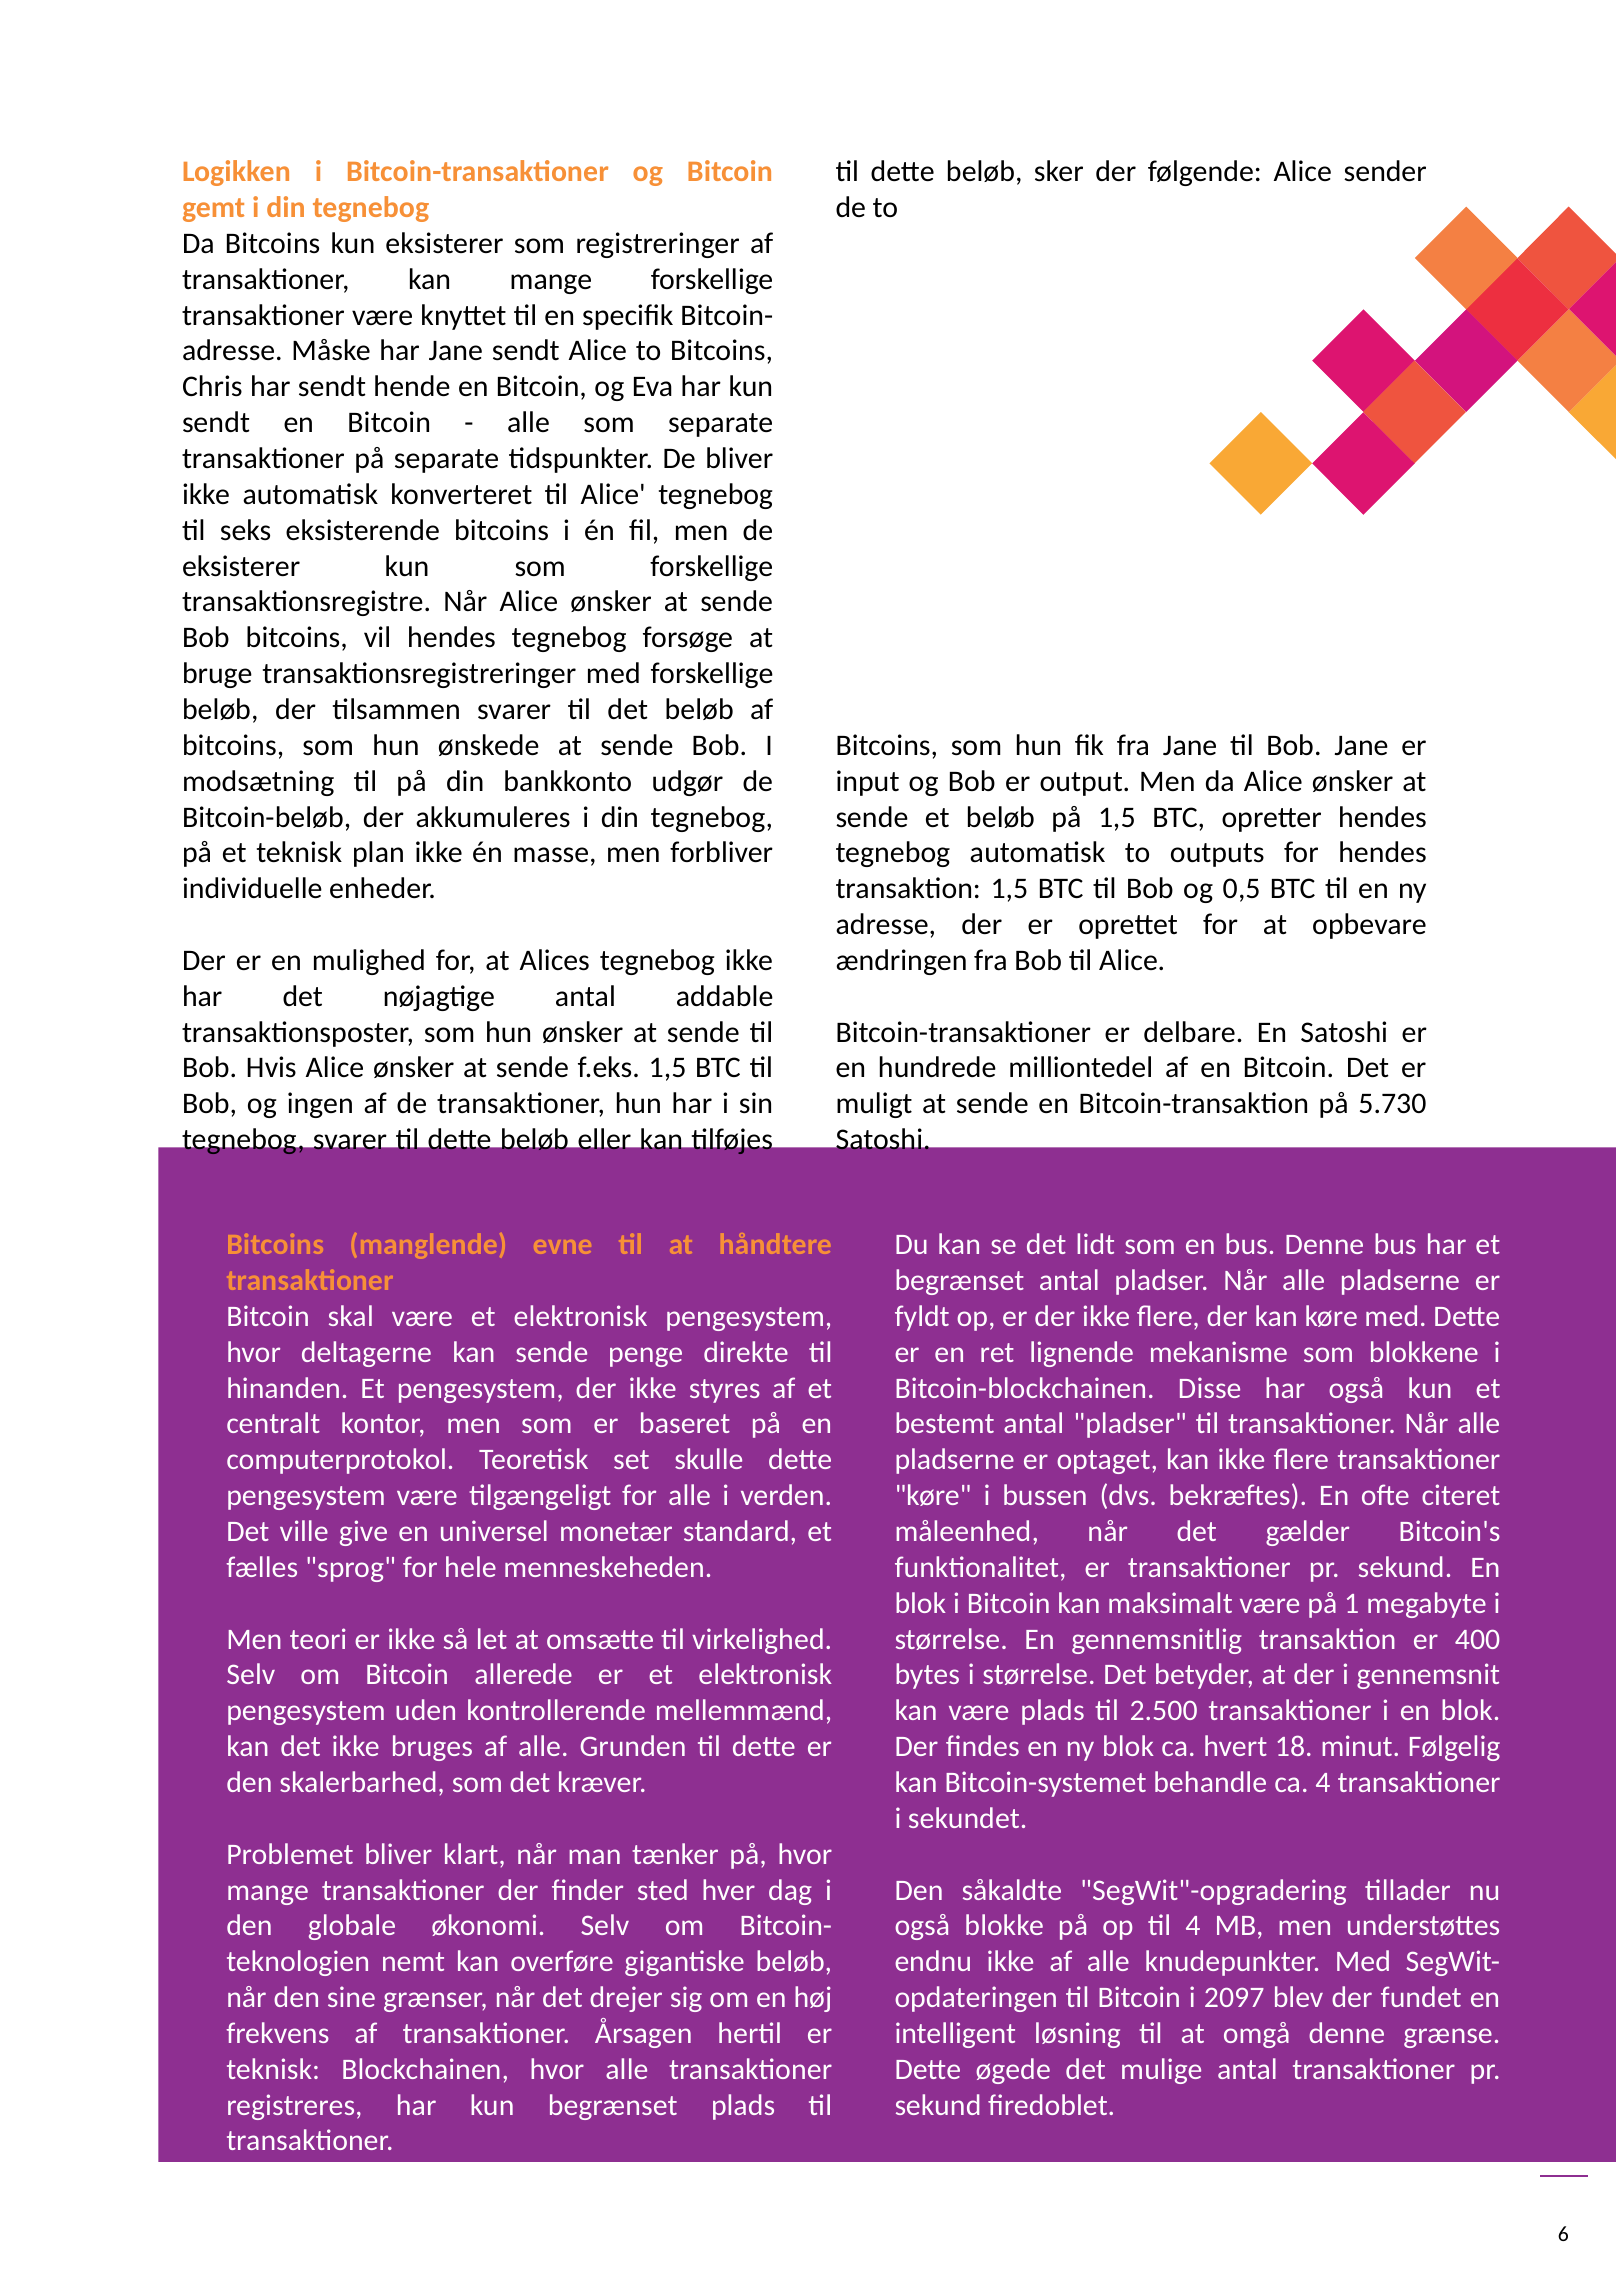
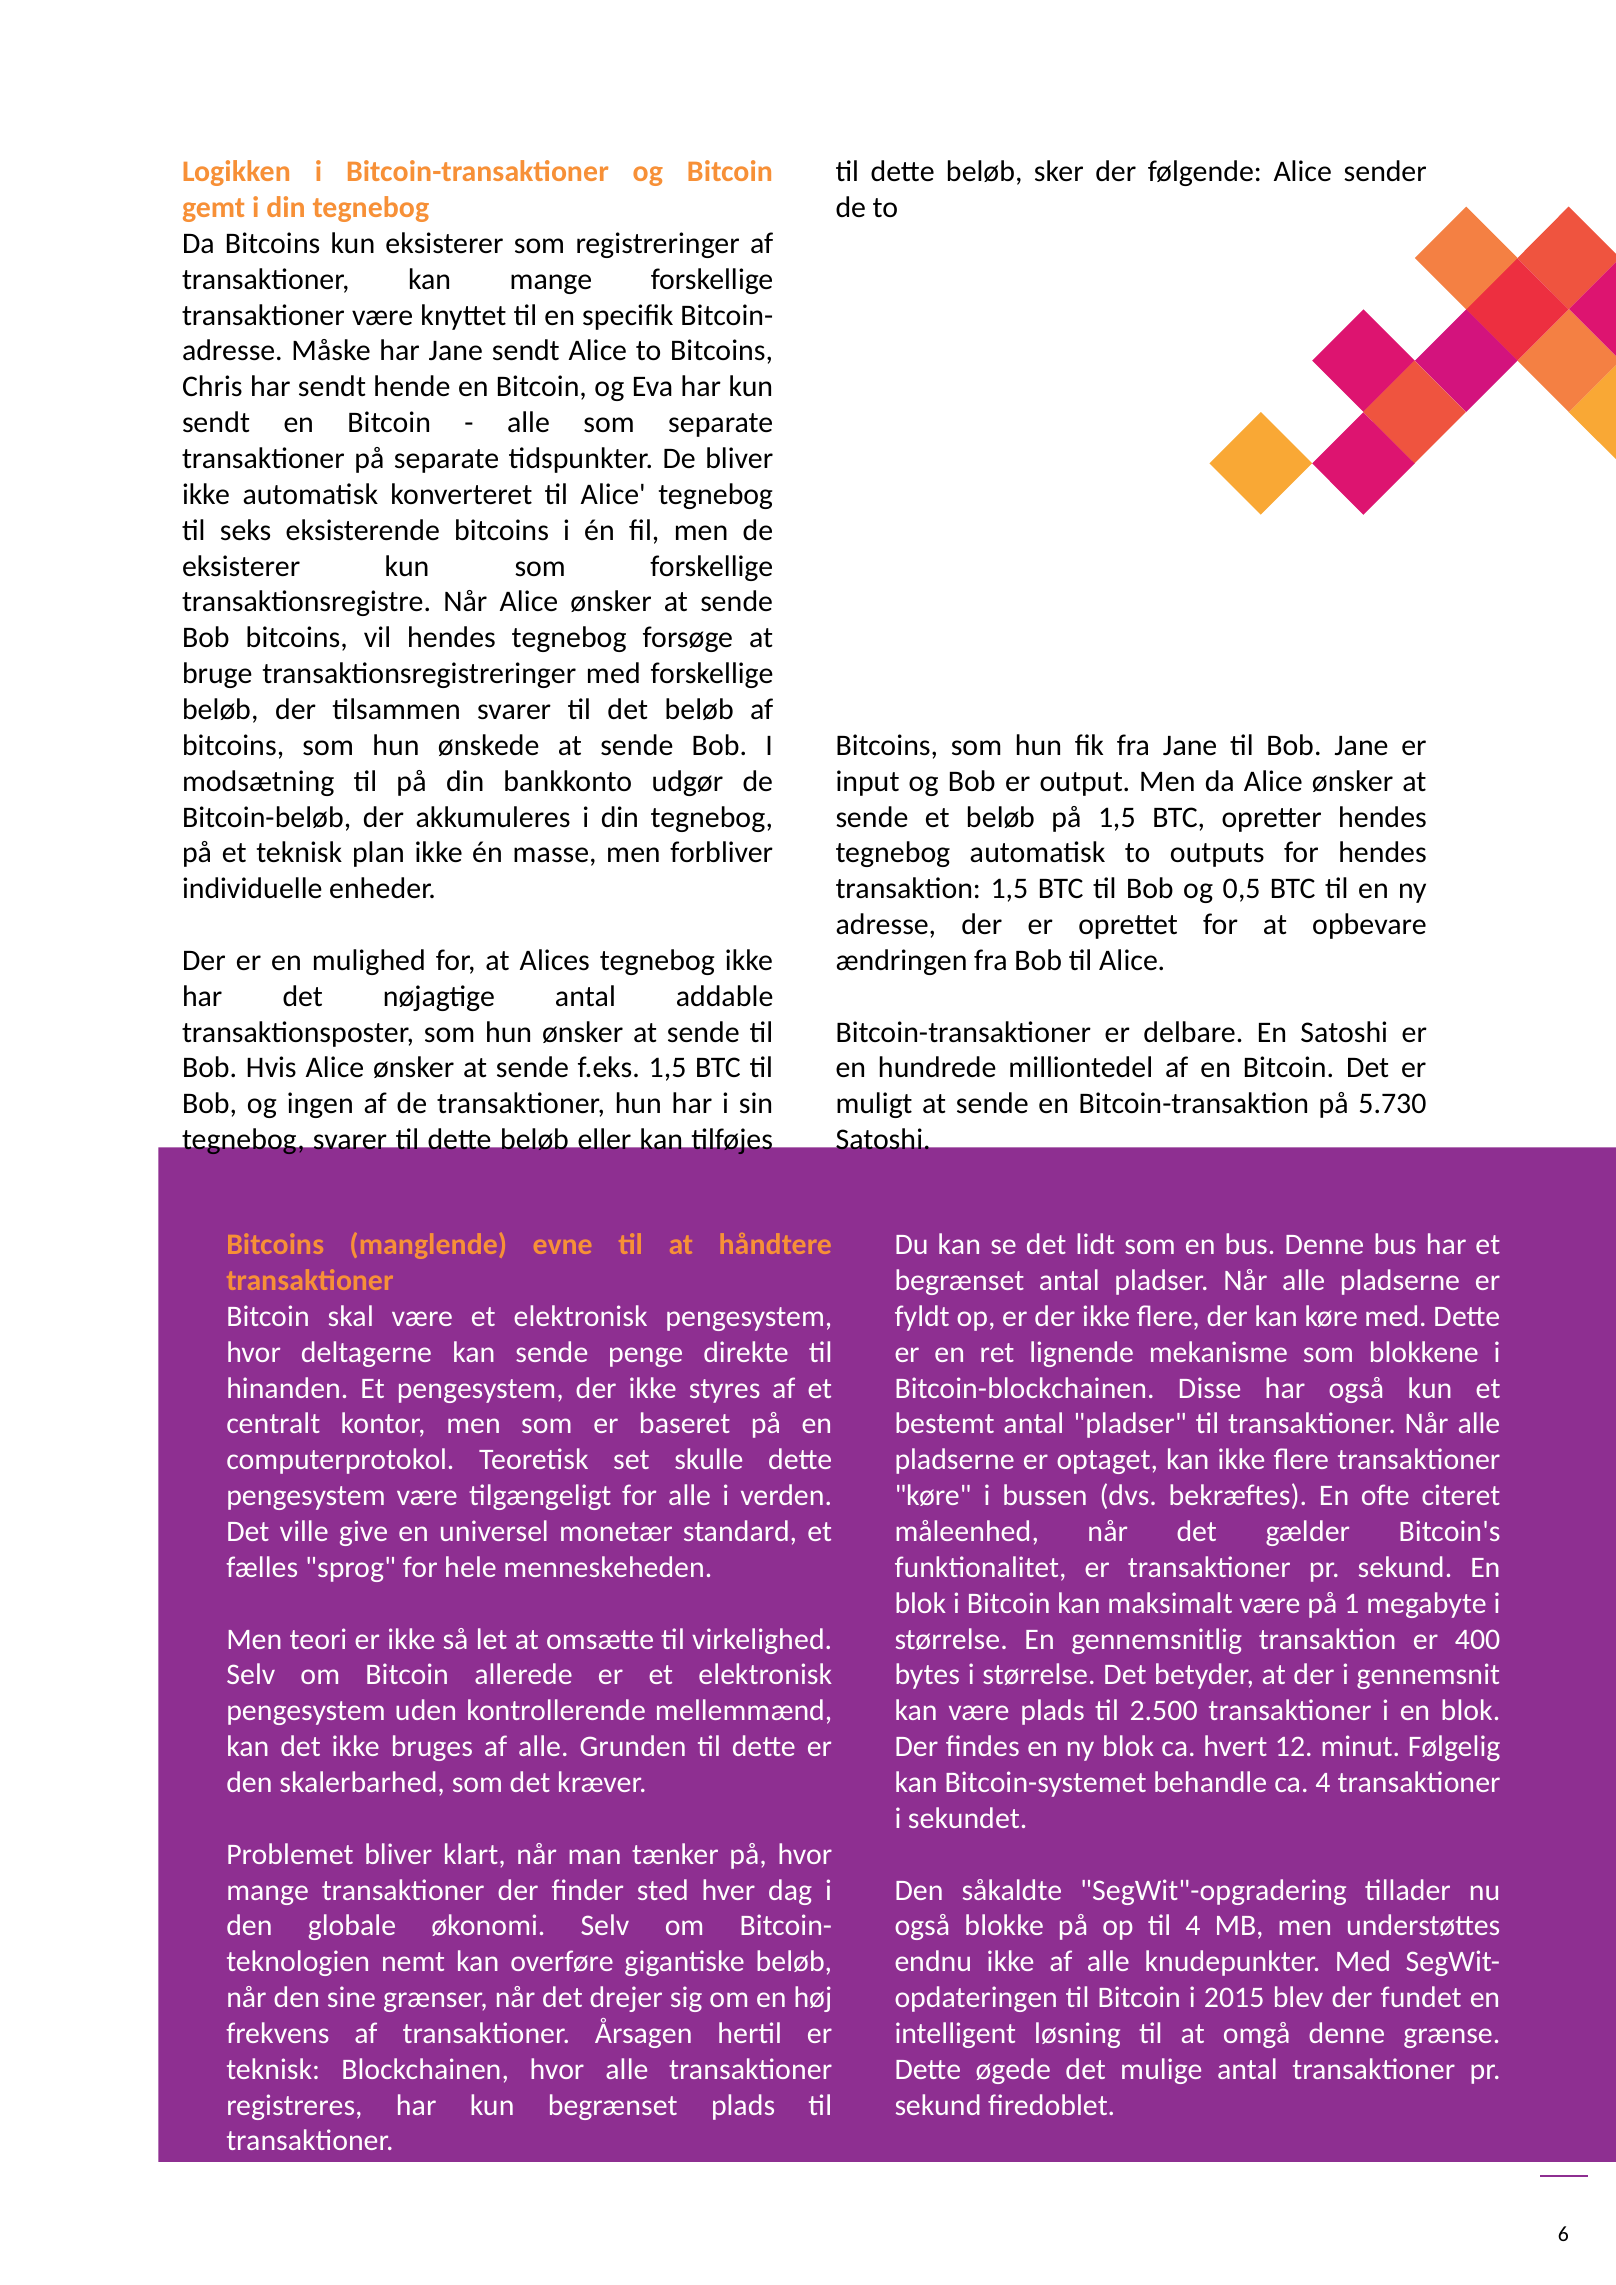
18: 18 -> 12 (1294, 1747)
2097: 2097 -> 2015 (1234, 1998)
